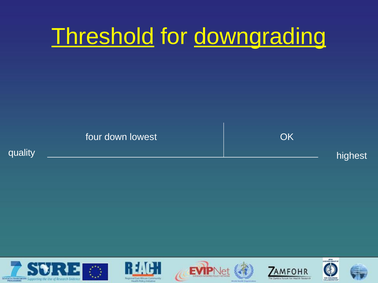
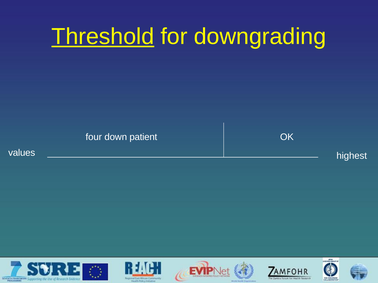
downgrading underline: present -> none (260, 37)
lowest: lowest -> patient (143, 137)
quality: quality -> values (22, 153)
